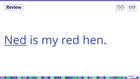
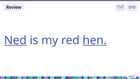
hen underline: none -> present (95, 40)
